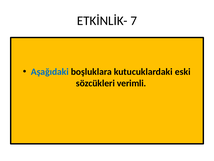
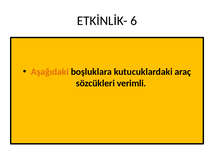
7: 7 -> 6 (134, 21)
Aşağıdaki colour: blue -> orange (50, 72)
eski: eski -> araç (183, 72)
